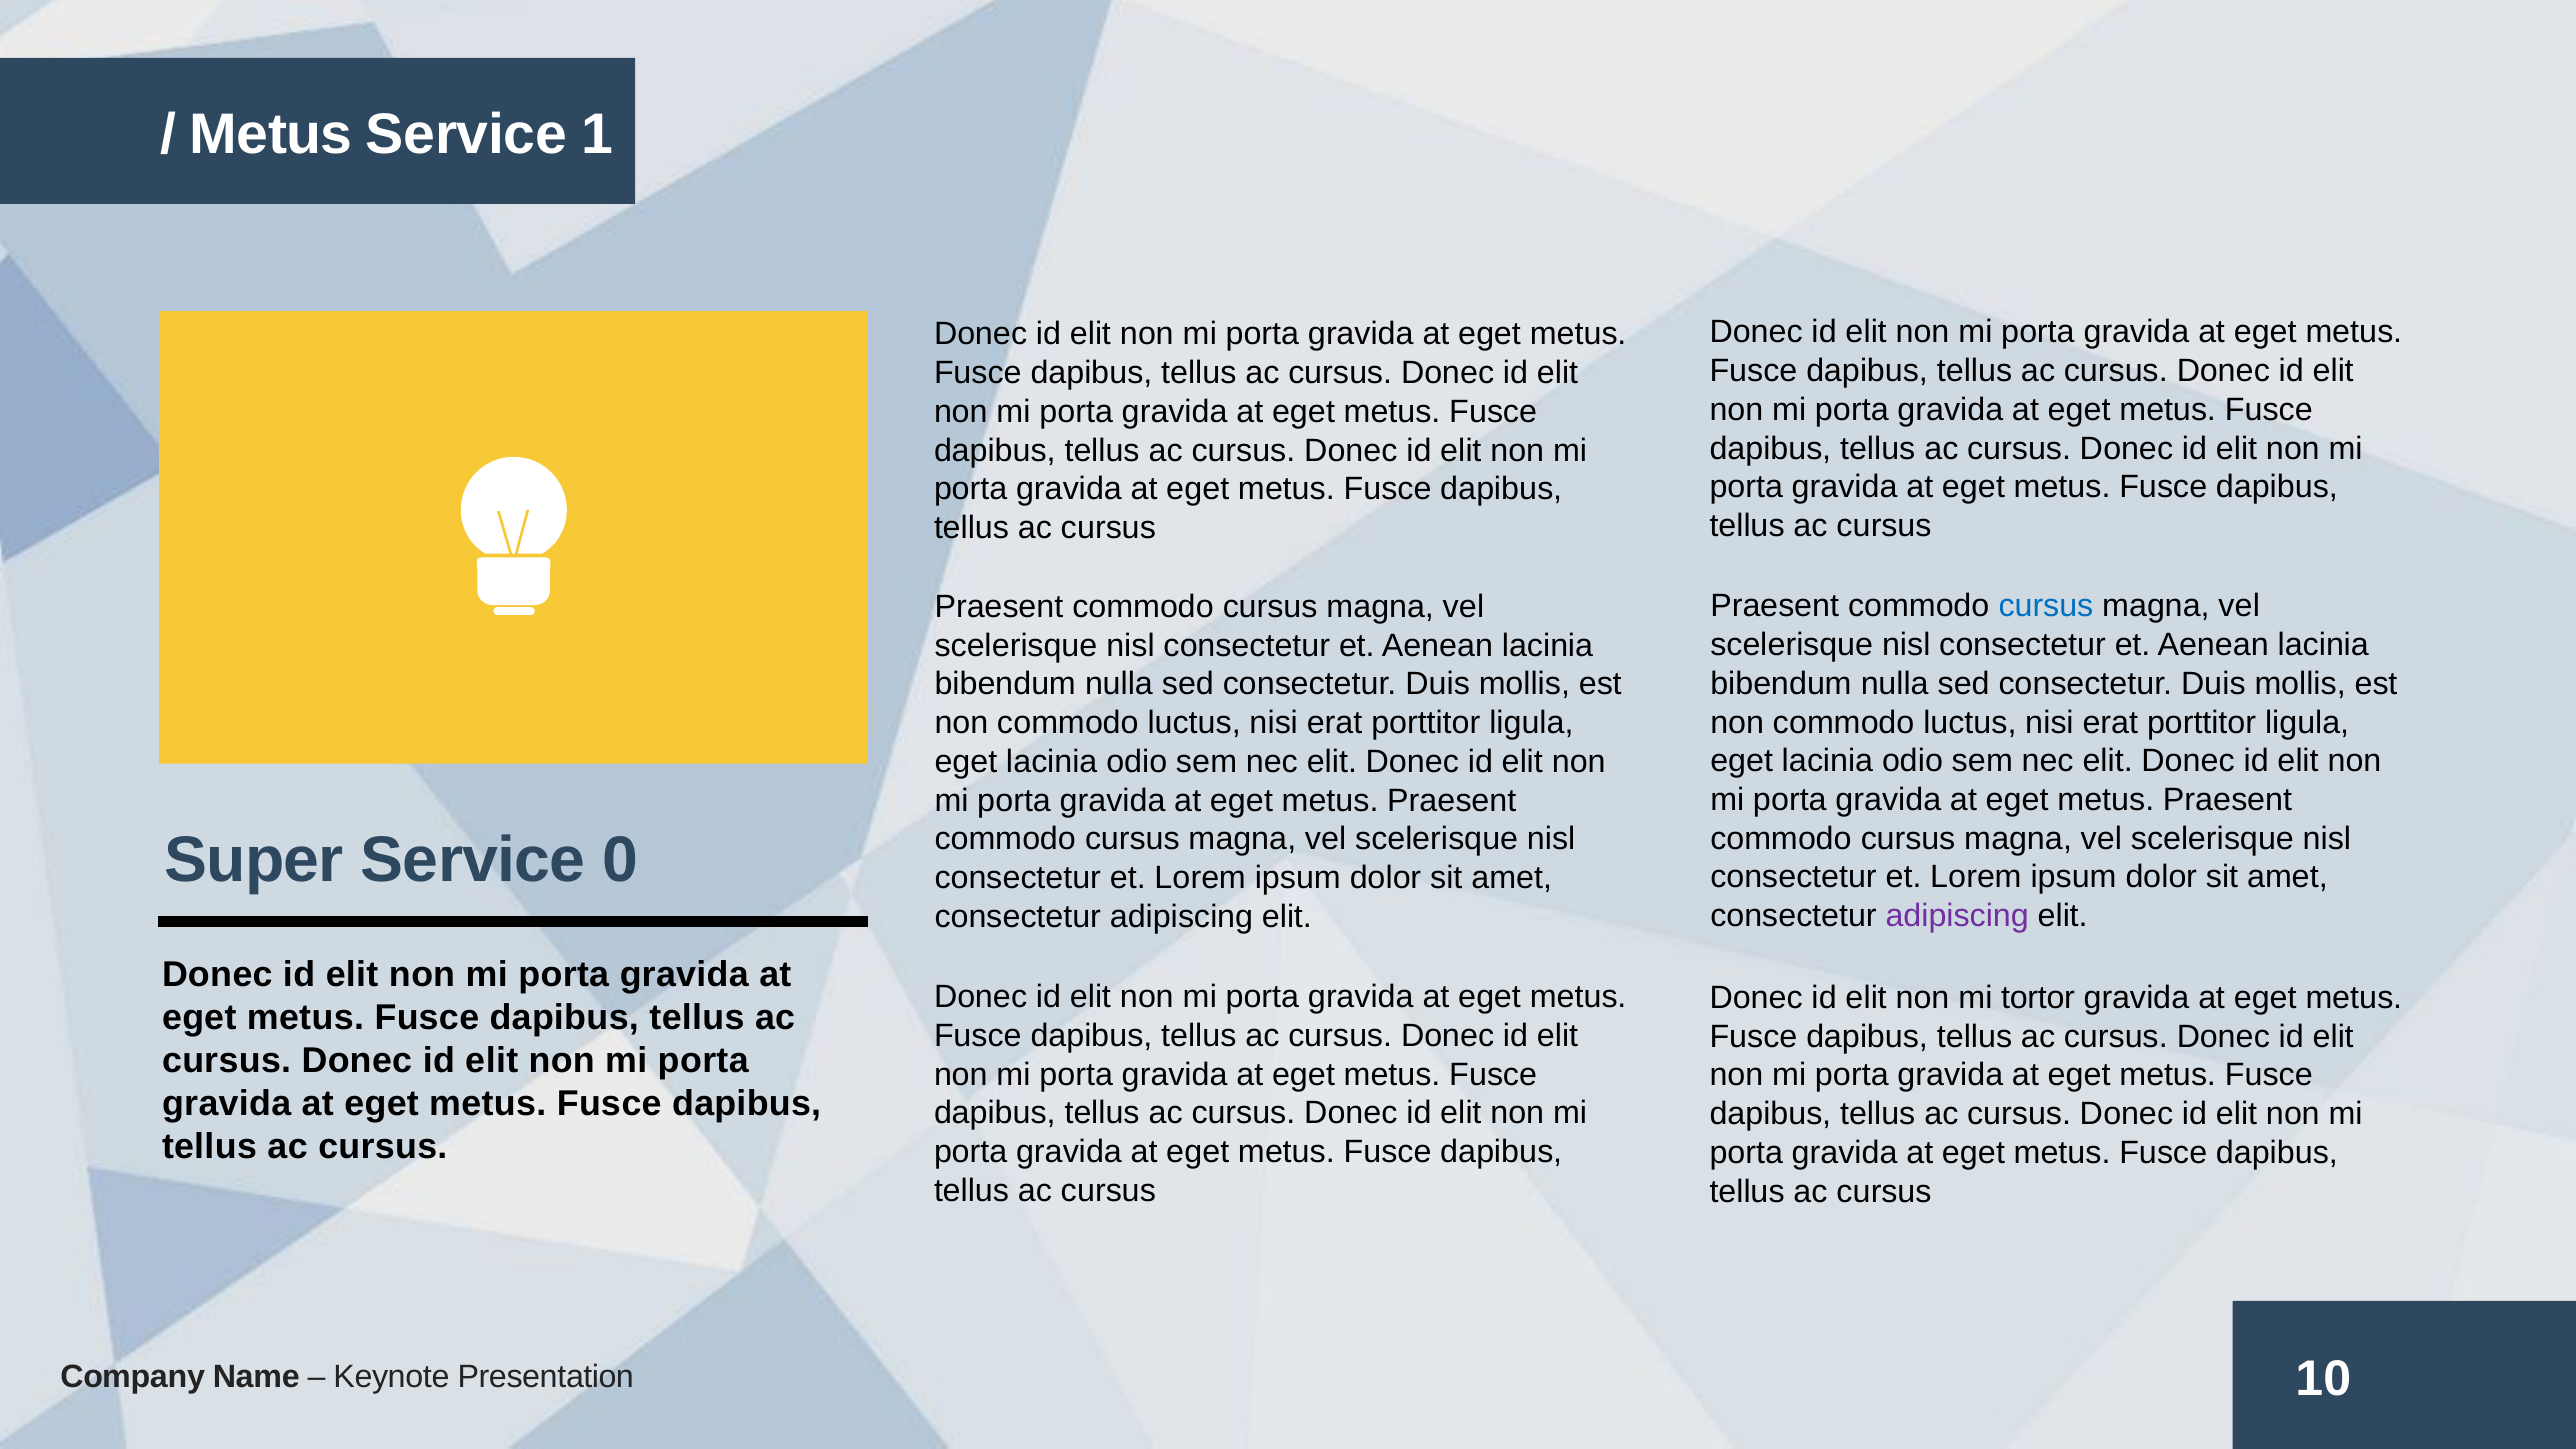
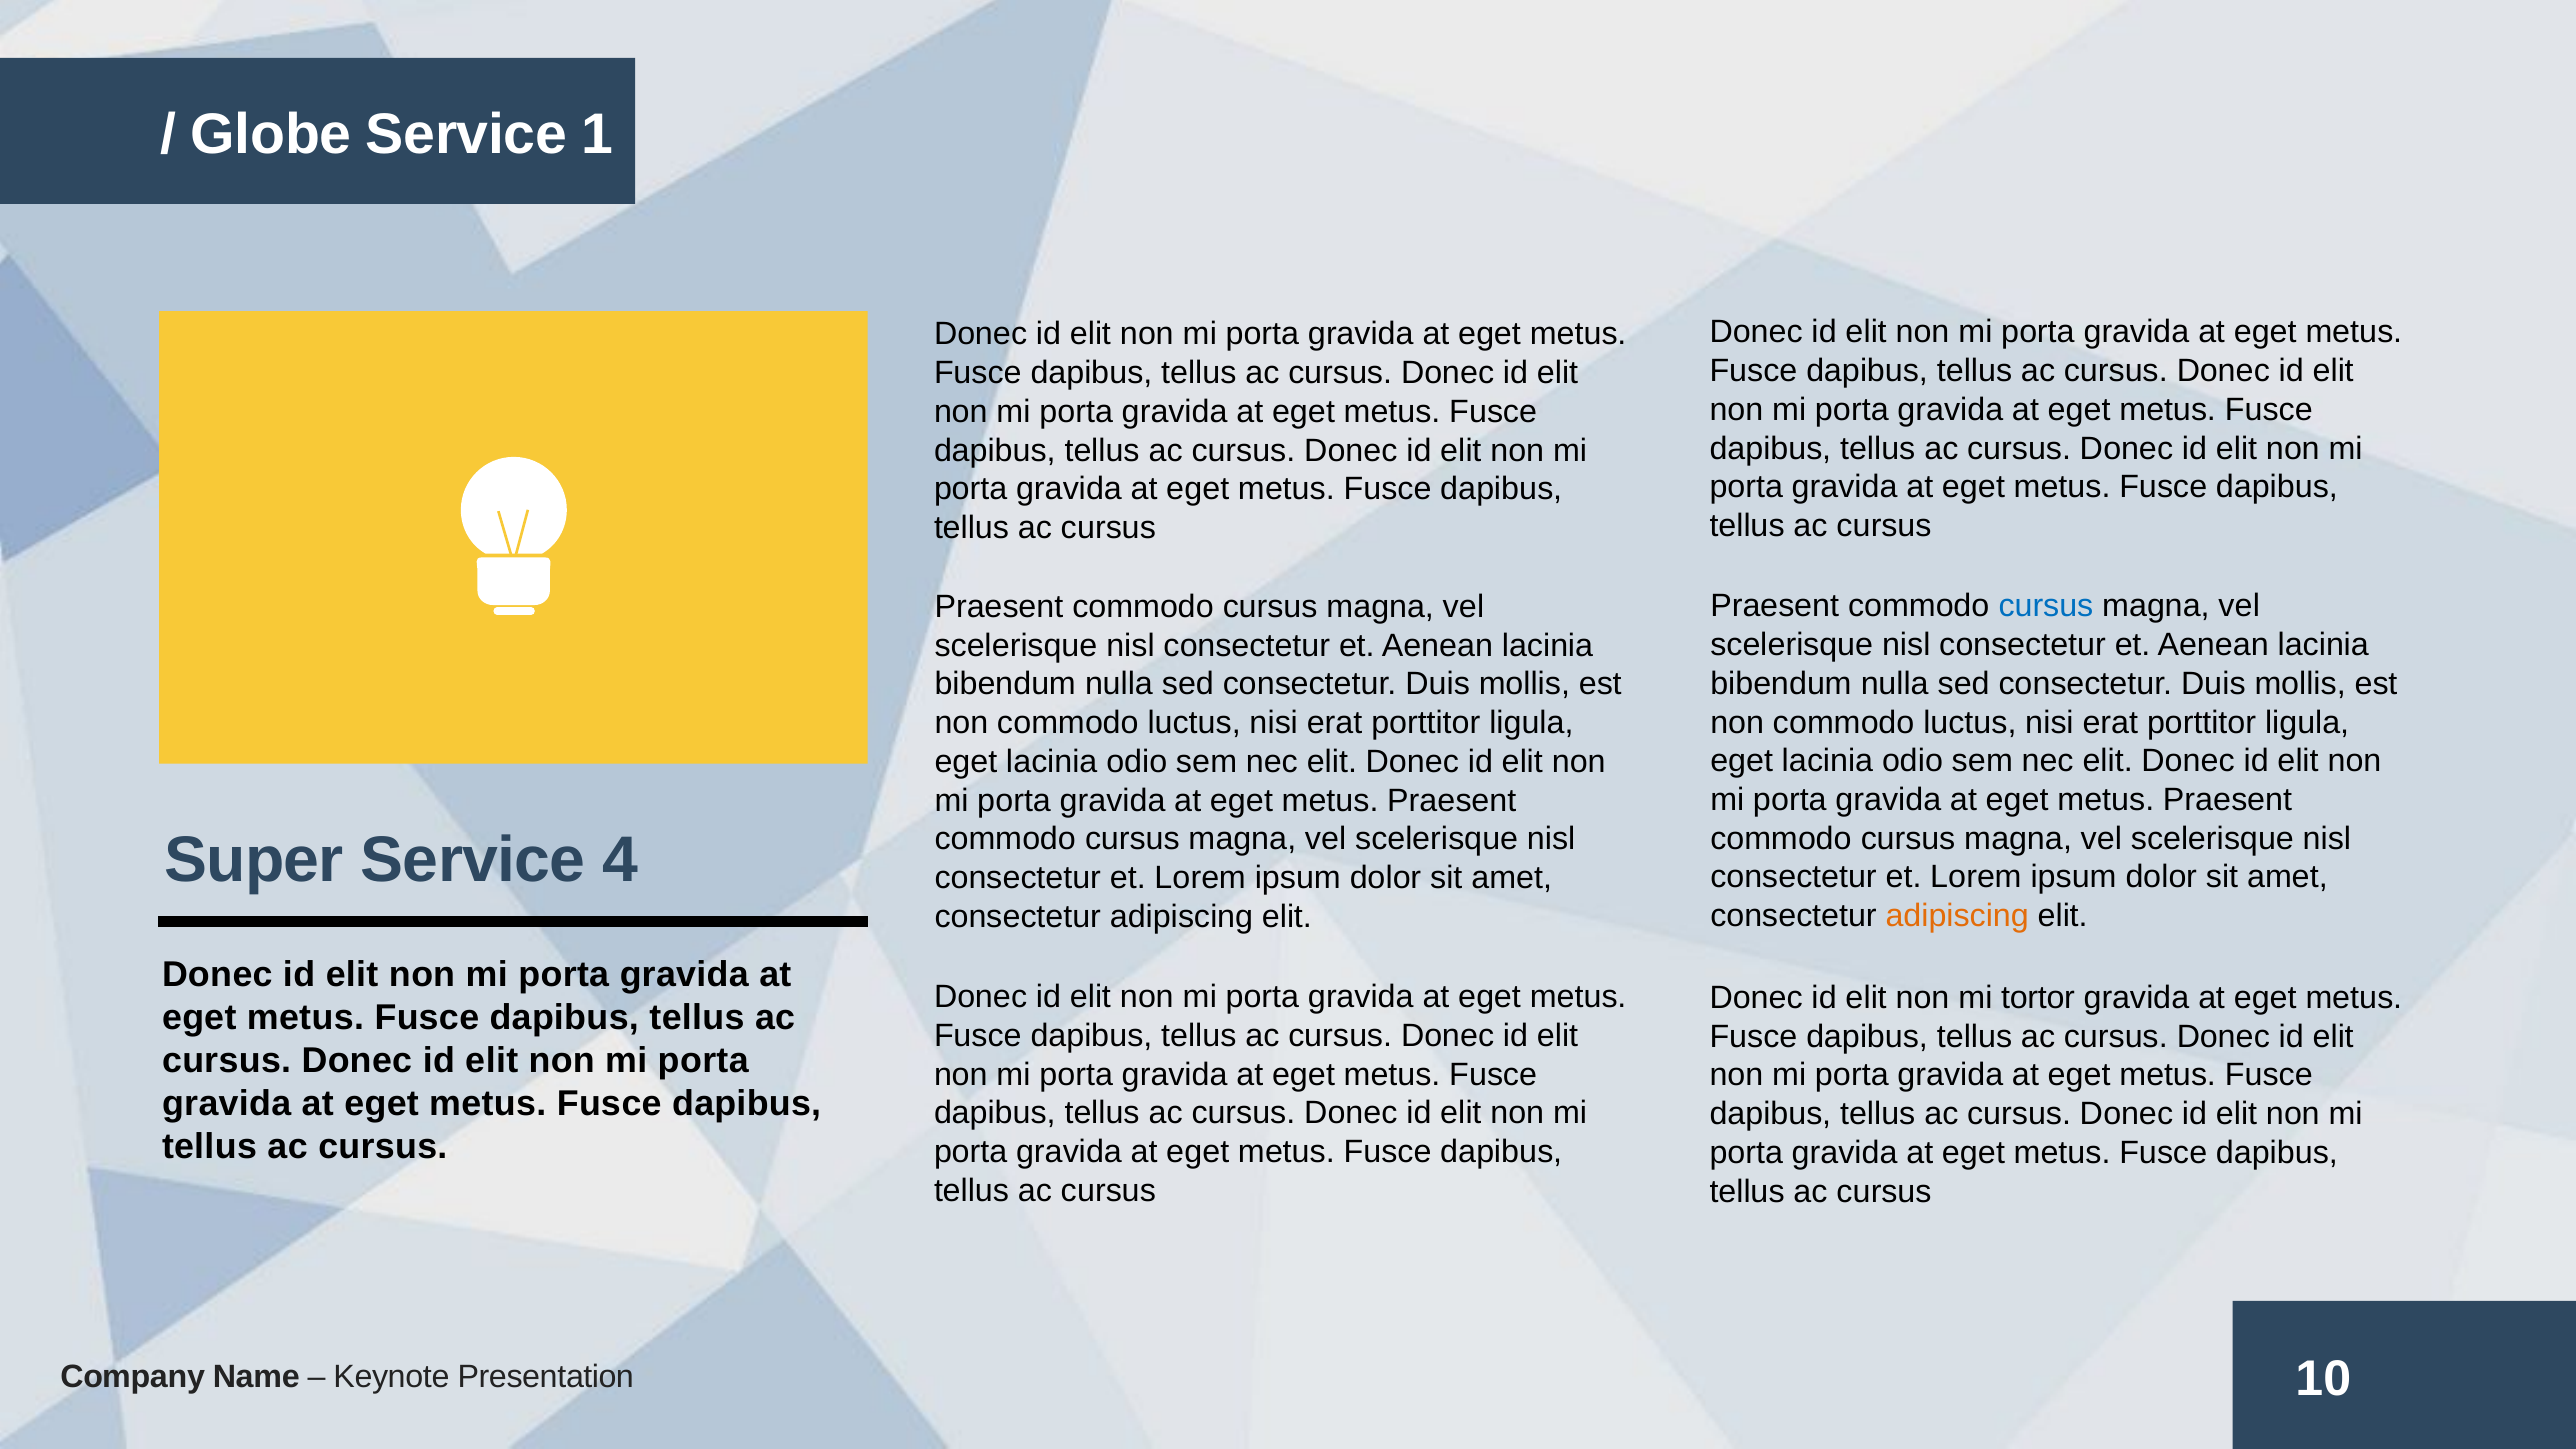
Metus: Metus -> Globe (271, 134)
0: 0 -> 4 (620, 861)
adipiscing colour: purple -> orange (1957, 916)
